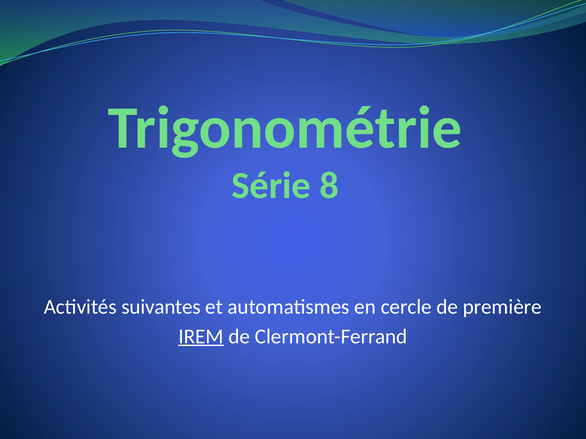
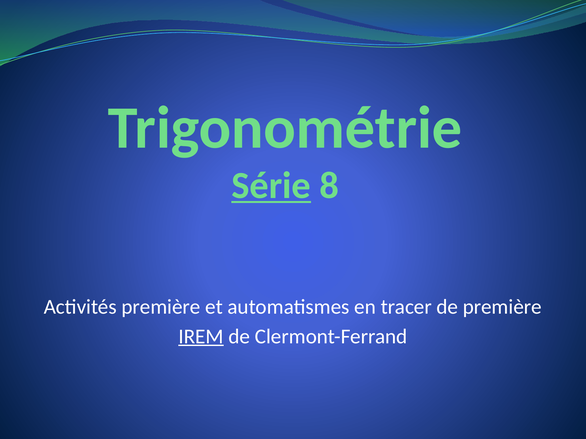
Série underline: none -> present (271, 186)
Activités suivantes: suivantes -> première (161, 307)
cercle: cercle -> tracer (406, 307)
